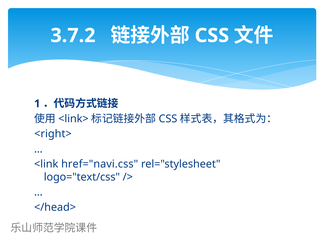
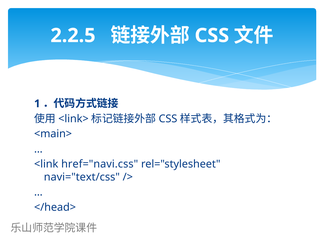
3.7.2: 3.7.2 -> 2.2.5 (73, 36)
<right>: <right> -> <main> (53, 134)
logo="text/css: logo="text/css -> navi="text/css (82, 177)
